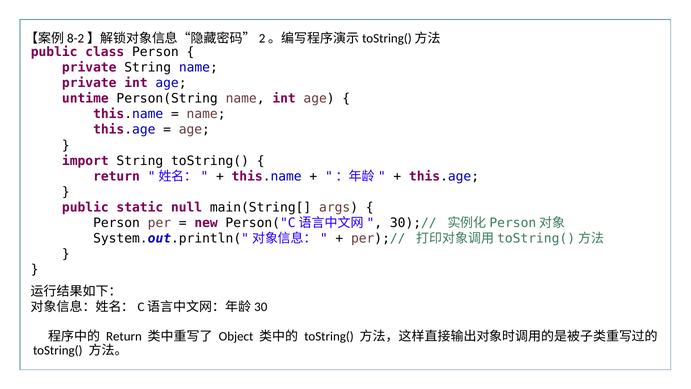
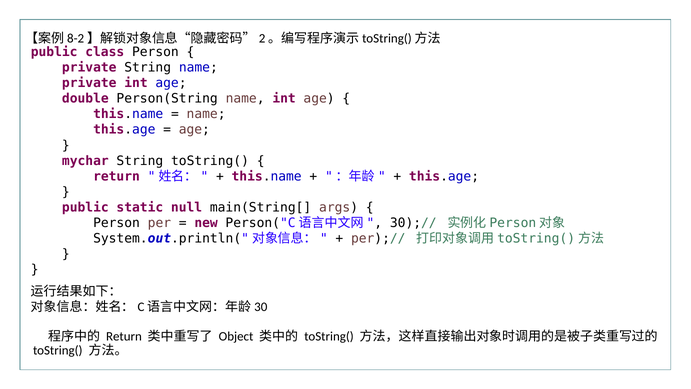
untime: untime -> double (85, 98)
import: import -> mychar (85, 161)
